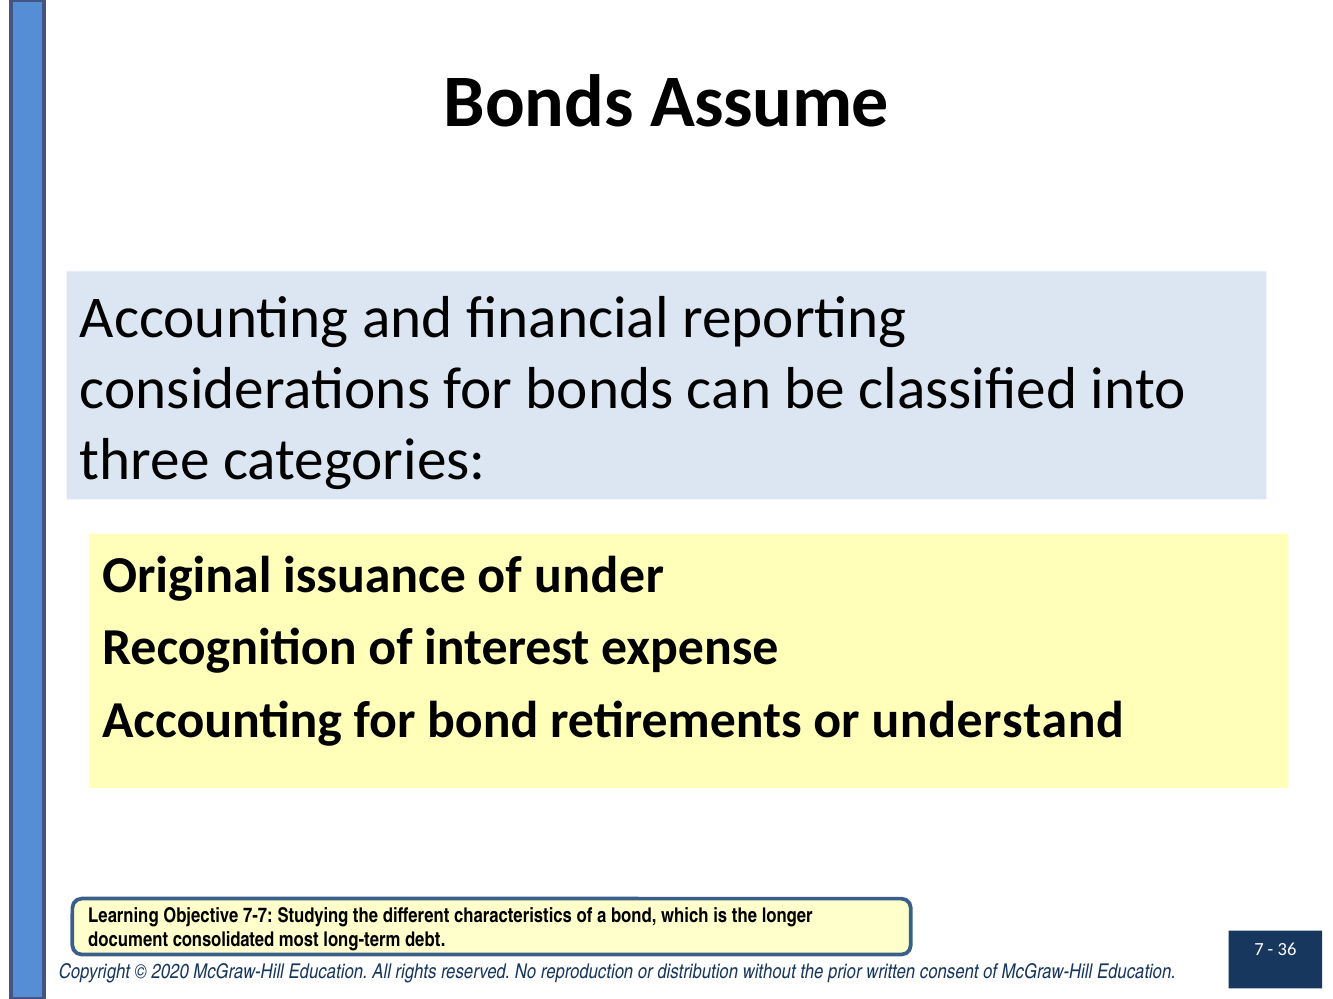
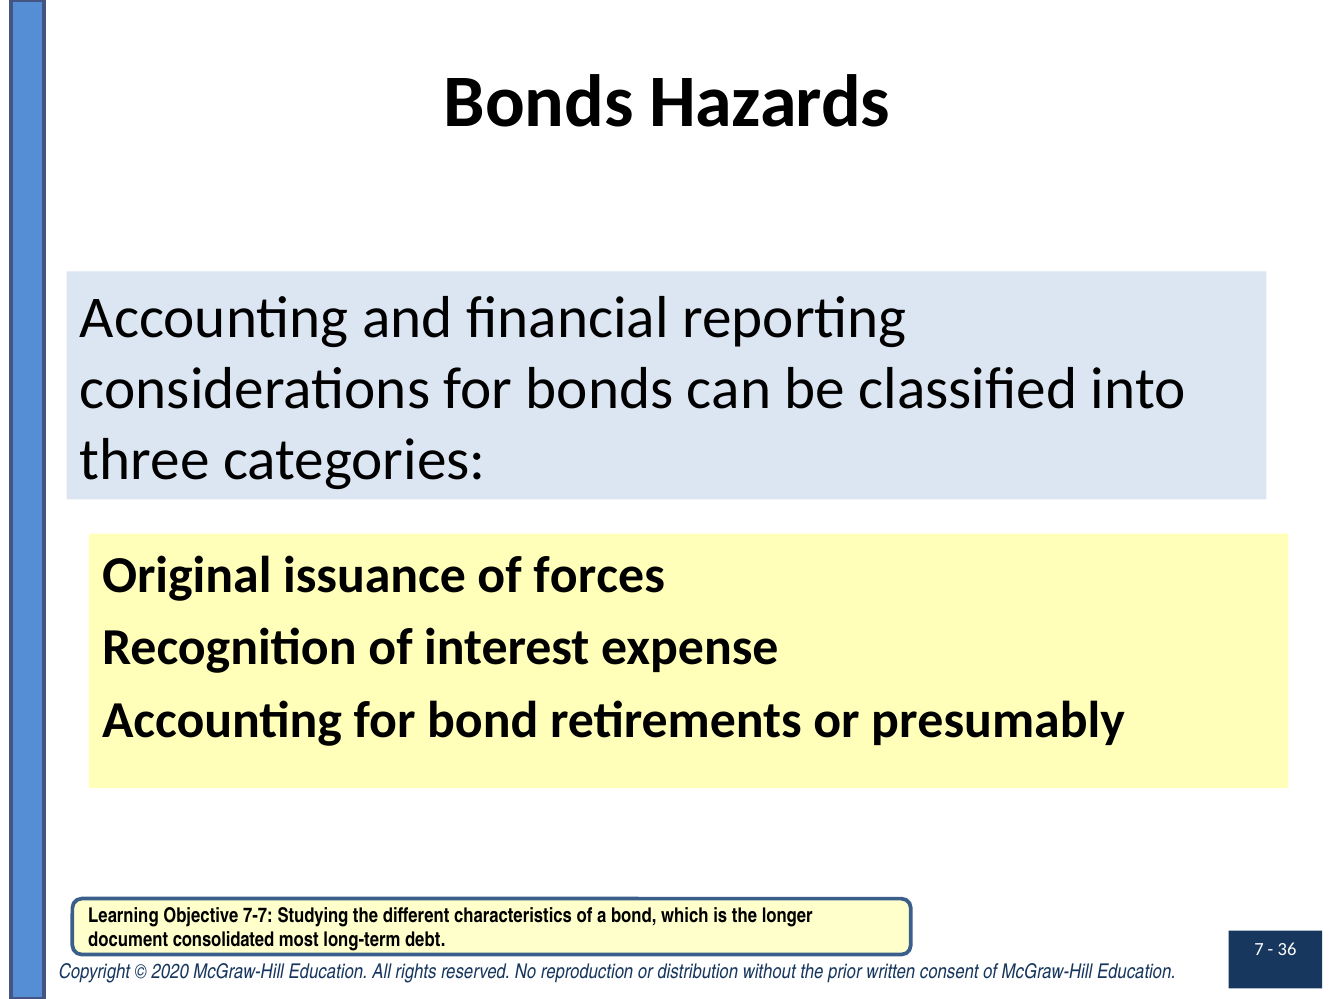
Assume: Assume -> Hazards (770, 102)
under: under -> forces (599, 576)
understand: understand -> presumably (998, 721)
